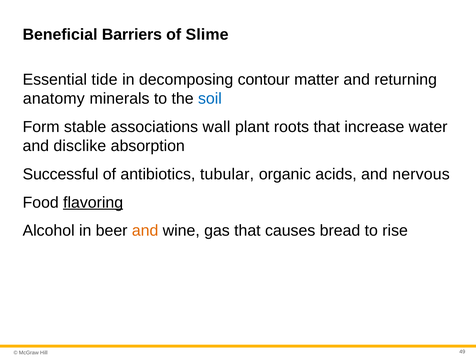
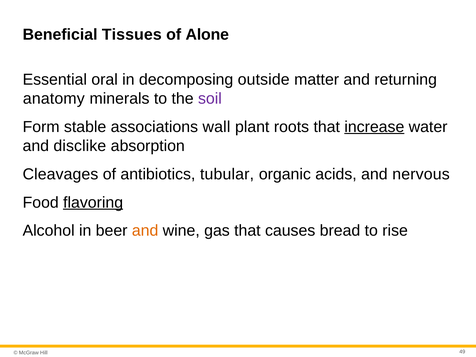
Barriers: Barriers -> Tissues (132, 35)
Slime: Slime -> Alone (207, 35)
tide: tide -> oral (105, 79)
contour: contour -> outside (264, 79)
soil colour: blue -> purple (210, 99)
increase underline: none -> present (374, 127)
Successful: Successful -> Cleavages (60, 174)
